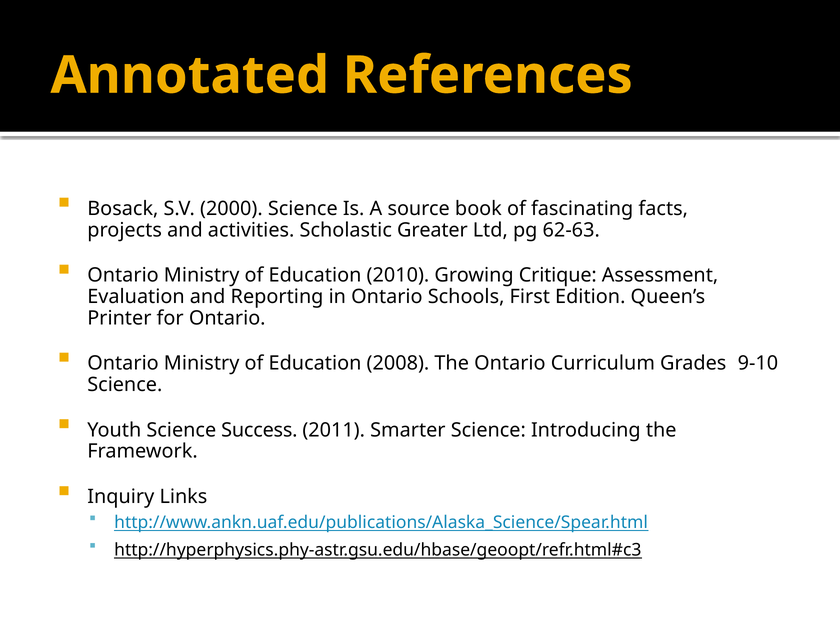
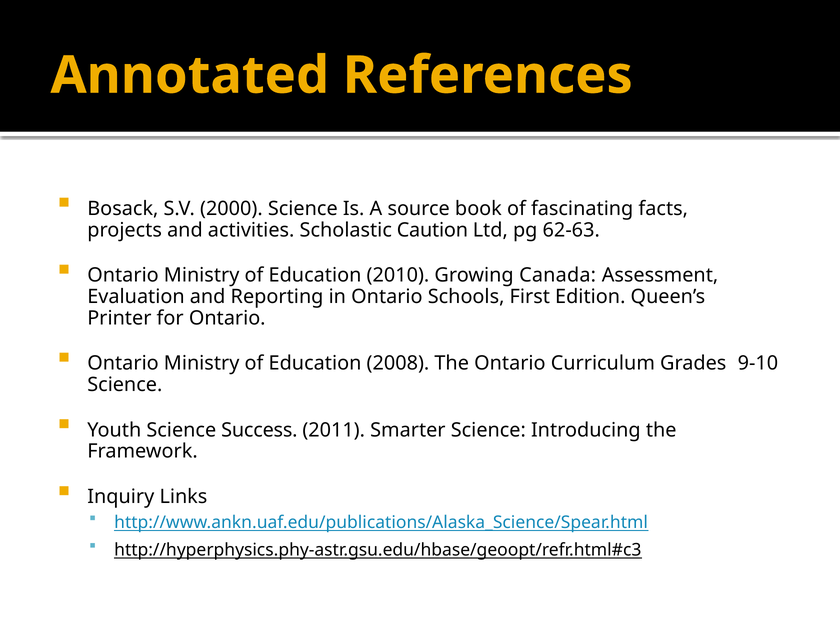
Greater: Greater -> Caution (432, 230)
Critique: Critique -> Canada (558, 275)
